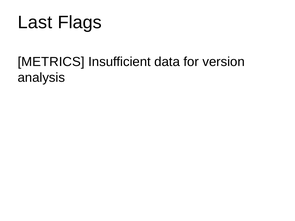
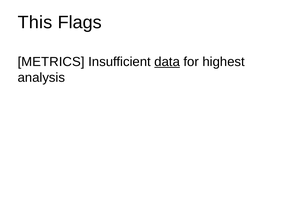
Last: Last -> This (35, 22)
data underline: none -> present (167, 62)
version: version -> highest (224, 62)
